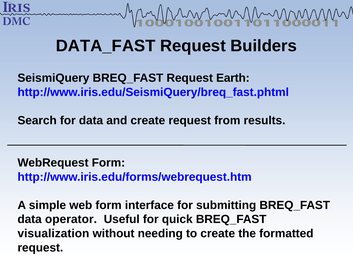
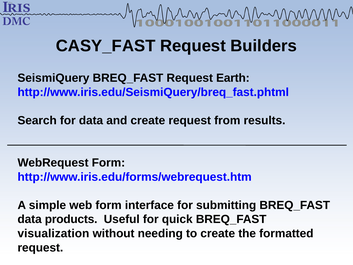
DATA_FAST: DATA_FAST -> CASY_FAST (106, 46)
operator: operator -> products (71, 219)
